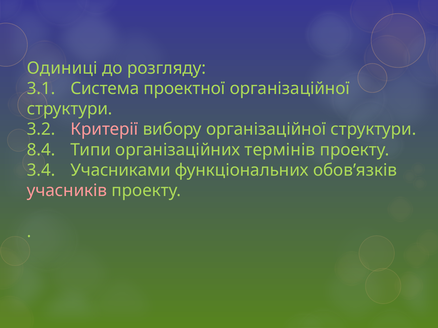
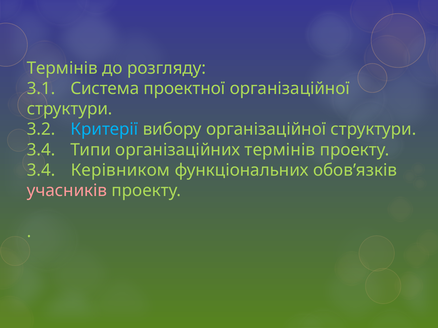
Одиниці: Одиниці -> Термінів (62, 68)
Критерії colour: pink -> light blue (104, 130)
8.4: 8.4 -> 3.4 (41, 150)
Учасниками: Учасниками -> Керівником (120, 170)
